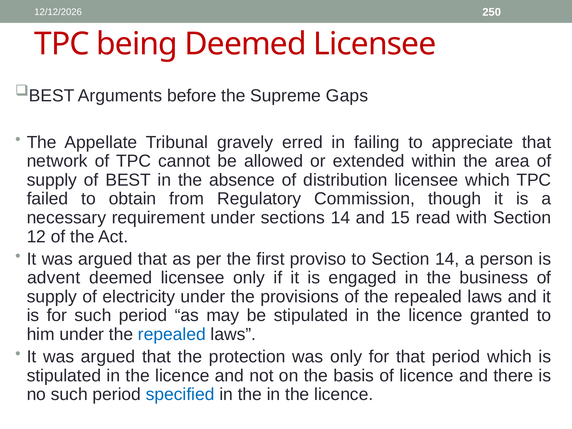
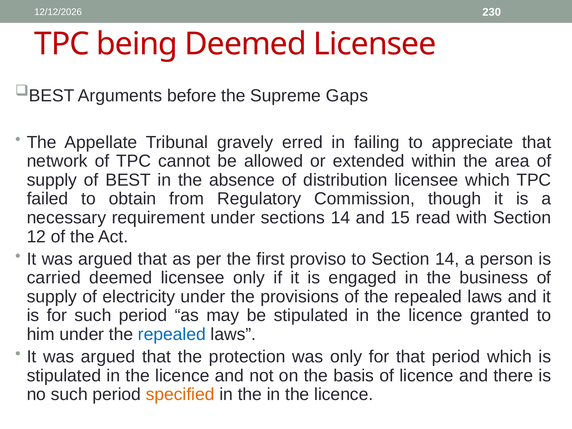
250: 250 -> 230 (492, 12)
advent: advent -> carried (54, 278)
specified colour: blue -> orange (180, 394)
